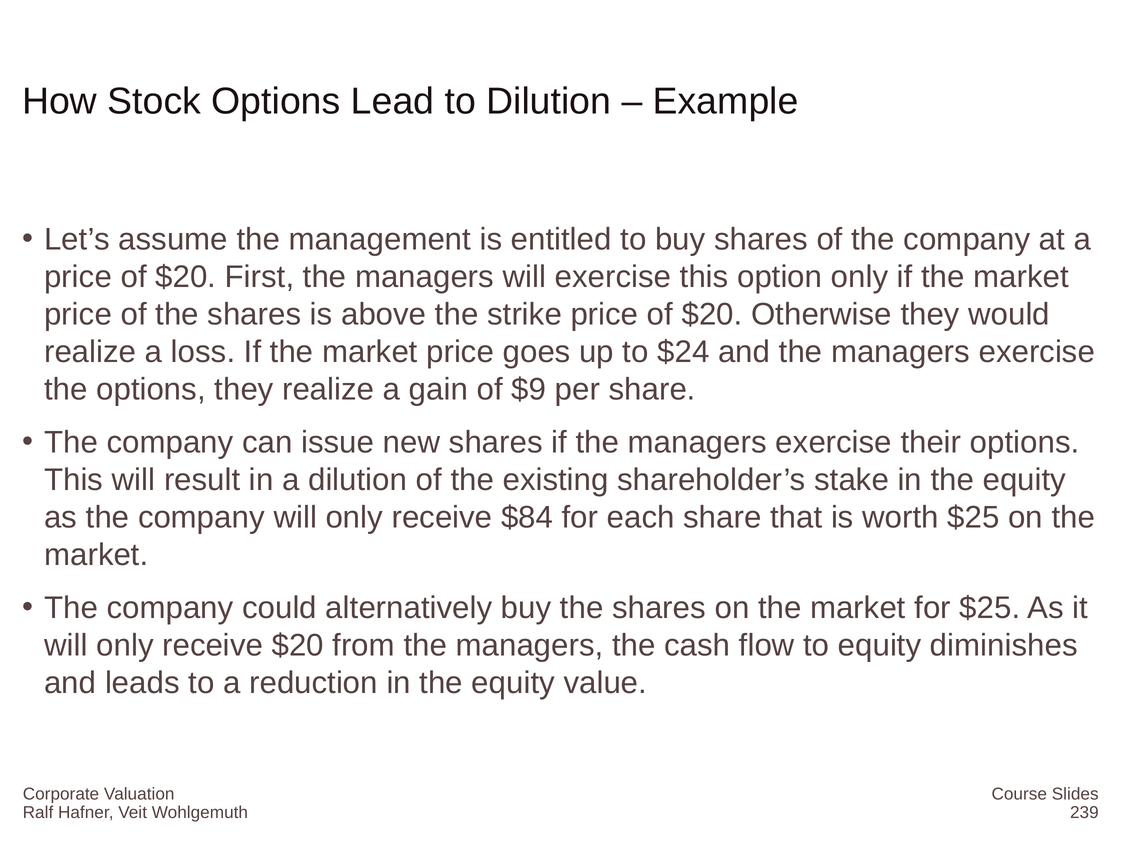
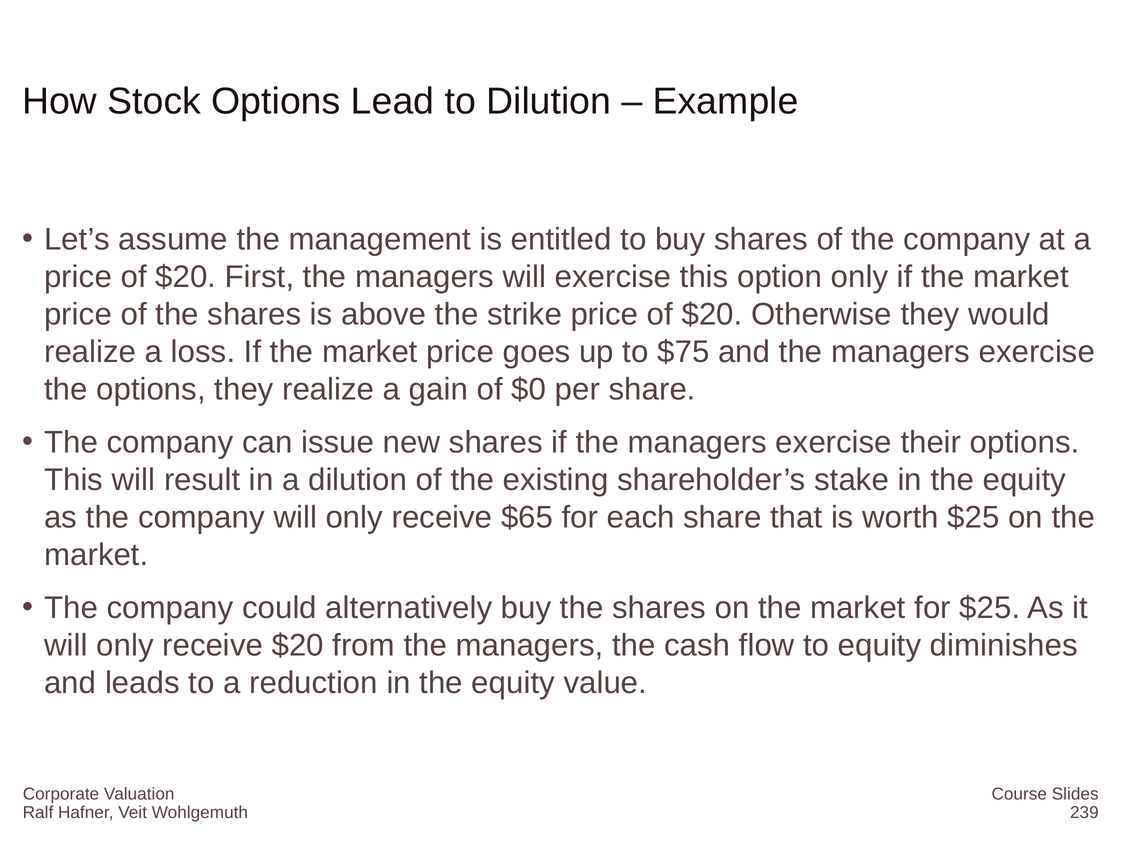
$24: $24 -> $75 (683, 352)
$9: $9 -> $0 (529, 389)
$84: $84 -> $65 (527, 518)
